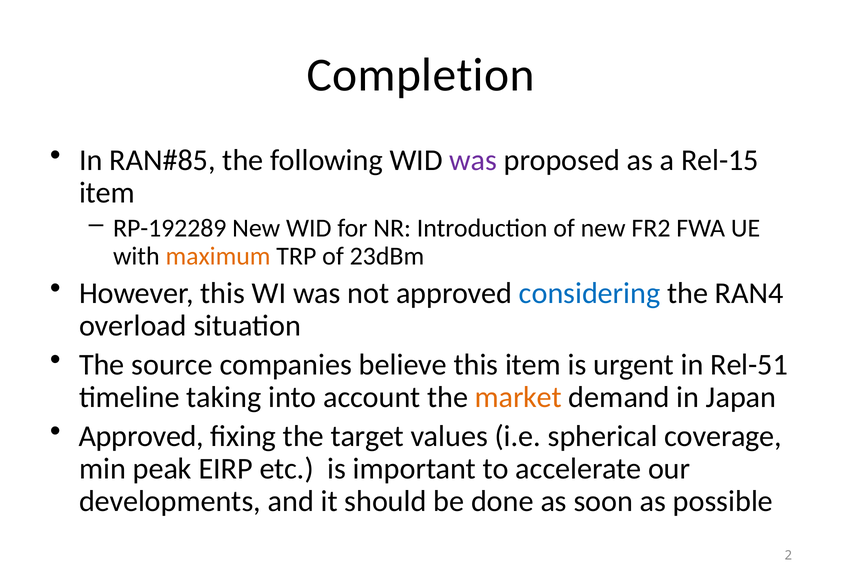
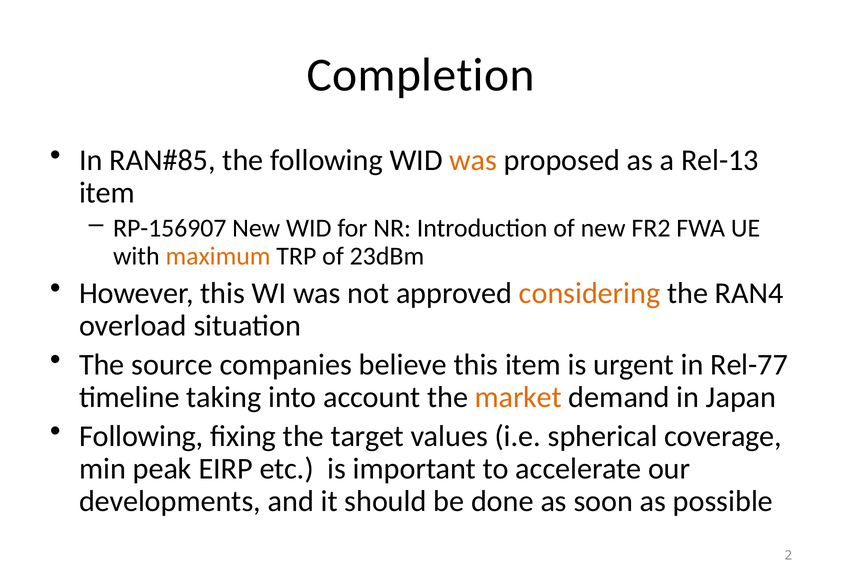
was colour: purple -> orange (473, 160)
Rel-15: Rel-15 -> Rel-13 (720, 160)
RP-192289: RP-192289 -> RP-156907 (170, 228)
considering colour: blue -> orange (590, 293)
Rel-51: Rel-51 -> Rel-77 (749, 365)
Approved: Approved -> Following (141, 436)
